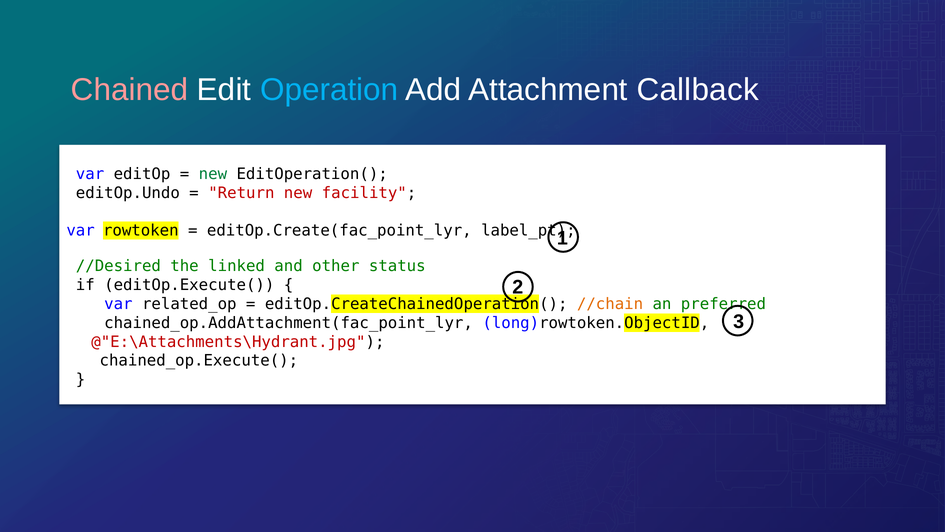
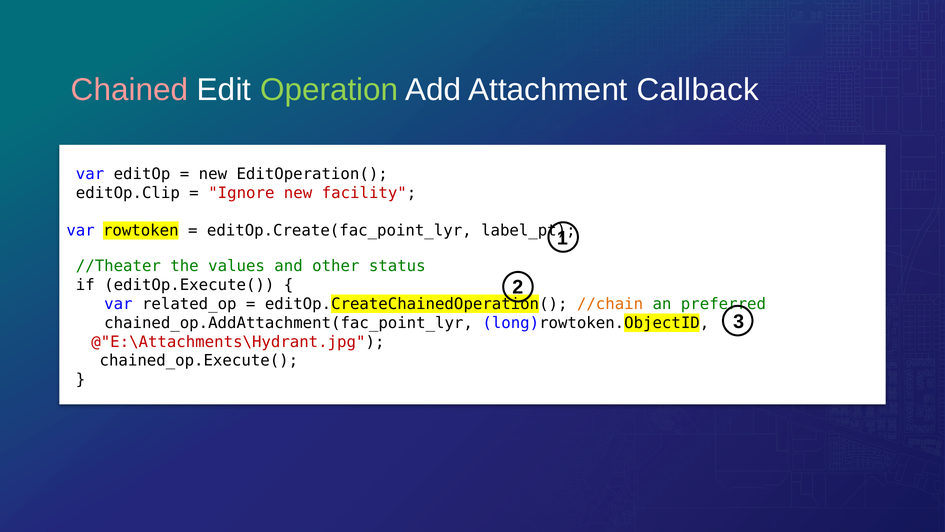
Operation colour: light blue -> light green (329, 90)
new colour: green -> black (213, 174)
editOp.Undo: editOp.Undo -> editOp.Clip (128, 193)
Return: Return -> Ignore (241, 193)
//Desired: //Desired -> //Theater (118, 266)
linked: linked -> values (237, 266)
